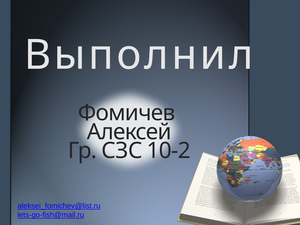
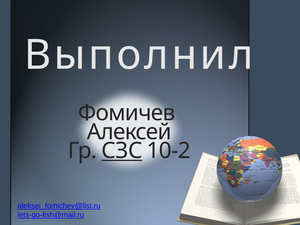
СЗС underline: none -> present (122, 151)
